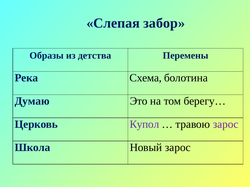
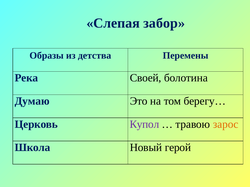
Схема: Схема -> Своей (146, 78)
зарос colour: purple -> orange (226, 125)
Новый зарос: зарос -> герой (178, 148)
